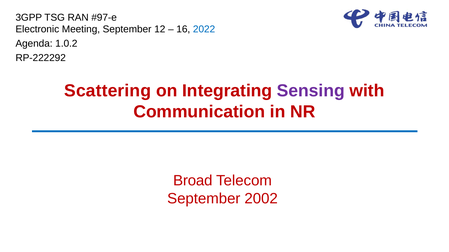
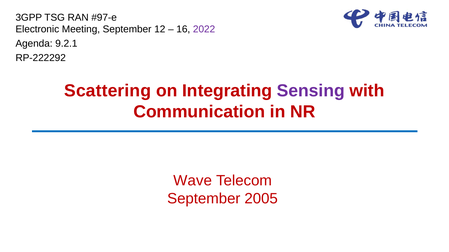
2022 colour: blue -> purple (204, 29)
1.0.2: 1.0.2 -> 9.2.1 (66, 44)
Broad: Broad -> Wave (193, 181)
2002: 2002 -> 2005 (261, 199)
